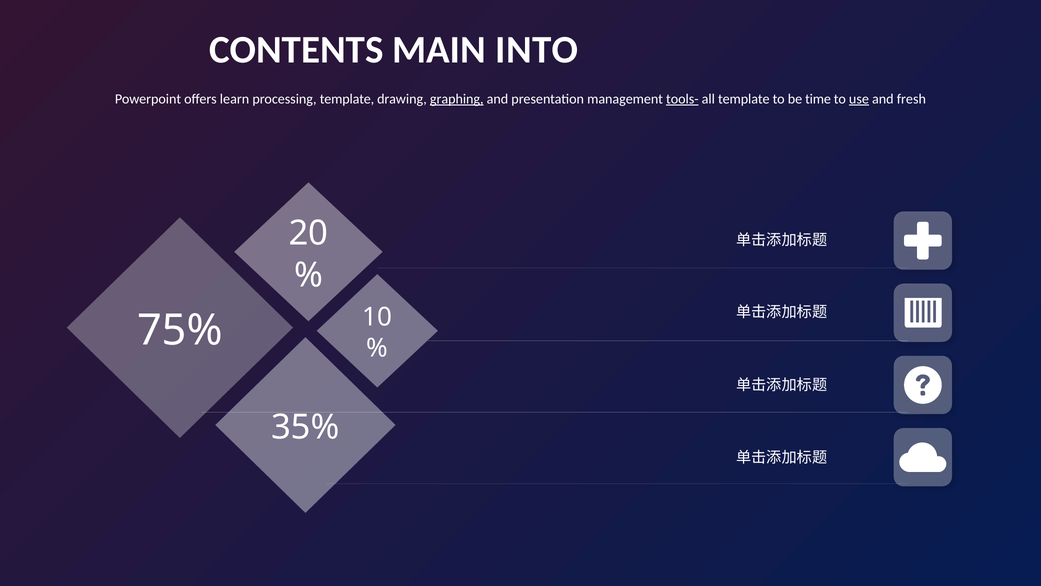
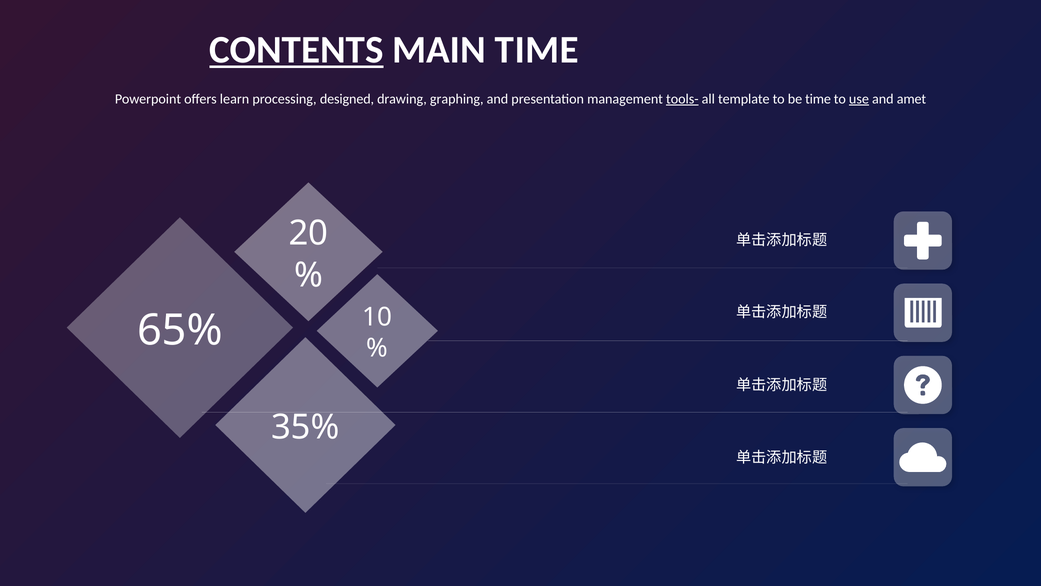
CONTENTS underline: none -> present (296, 50)
MAIN INTO: INTO -> TIME (537, 50)
processing template: template -> designed (347, 99)
graphing underline: present -> none (457, 99)
fresh: fresh -> amet (911, 99)
75%: 75% -> 65% (180, 330)
